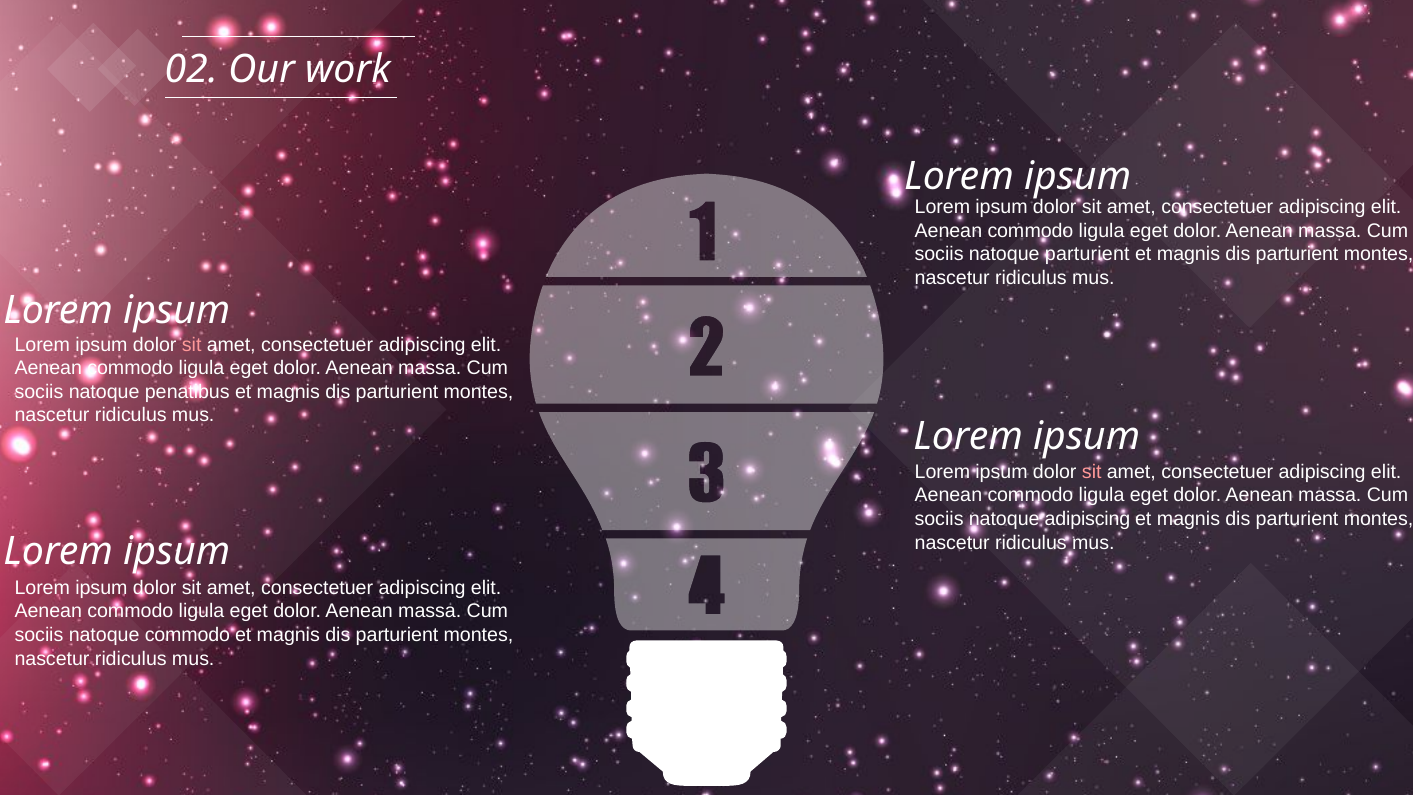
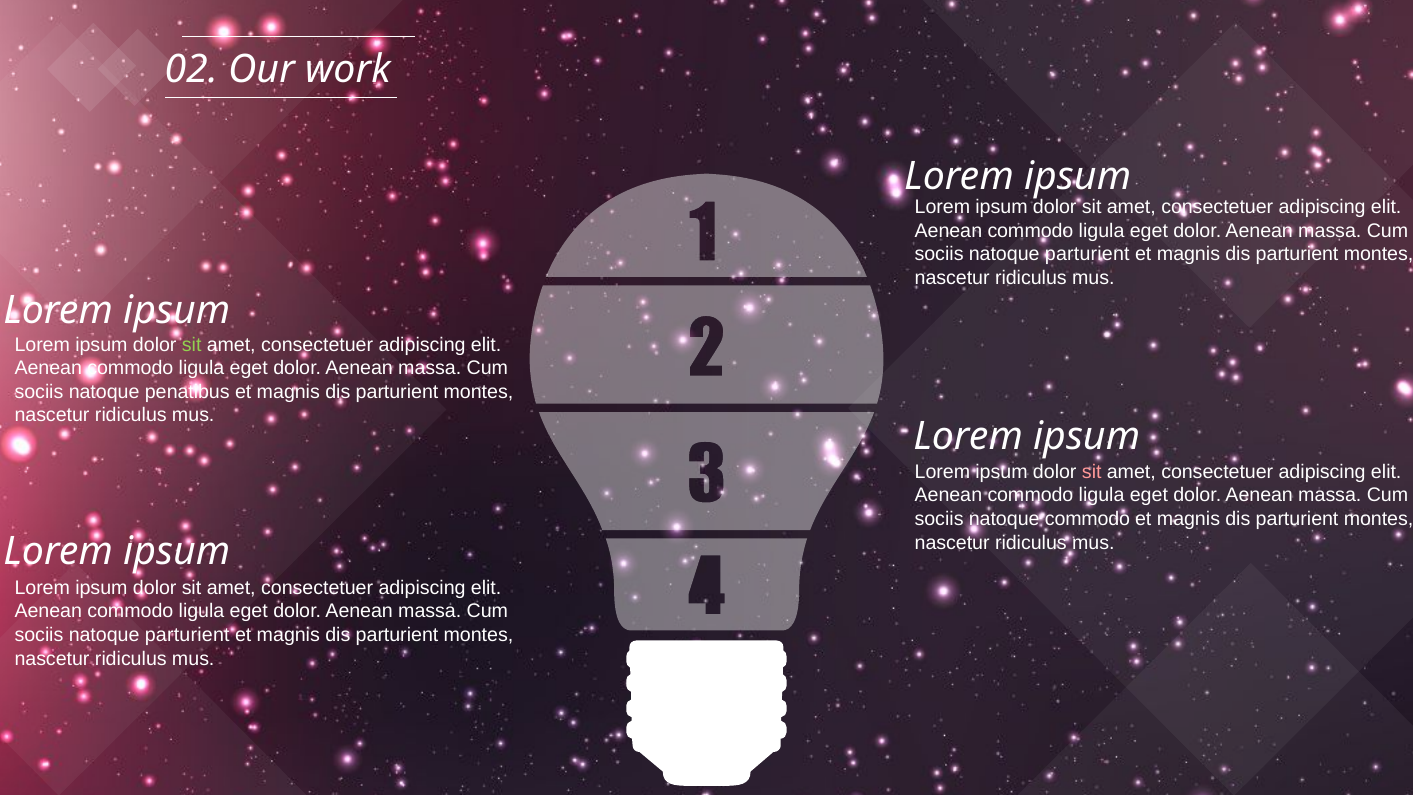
sit colour: pink -> light green (192, 345)
natoque adipiscing: adipiscing -> commodo (1088, 519)
commodo: commodo -> parturient (187, 635)
